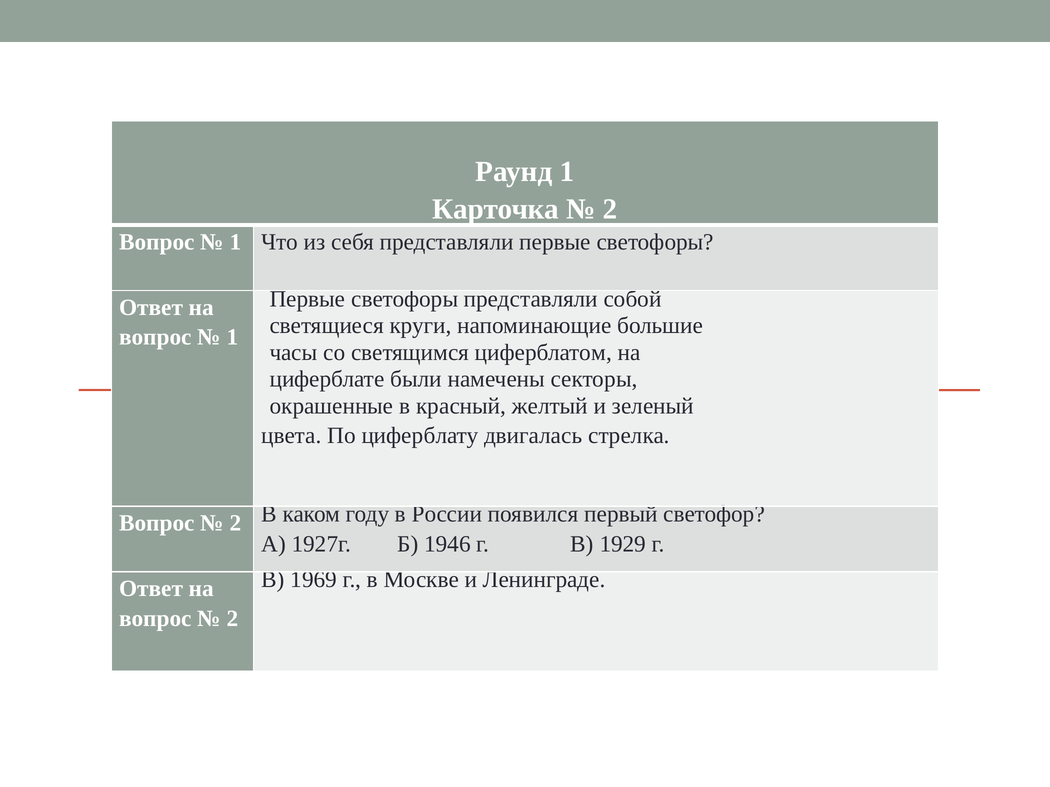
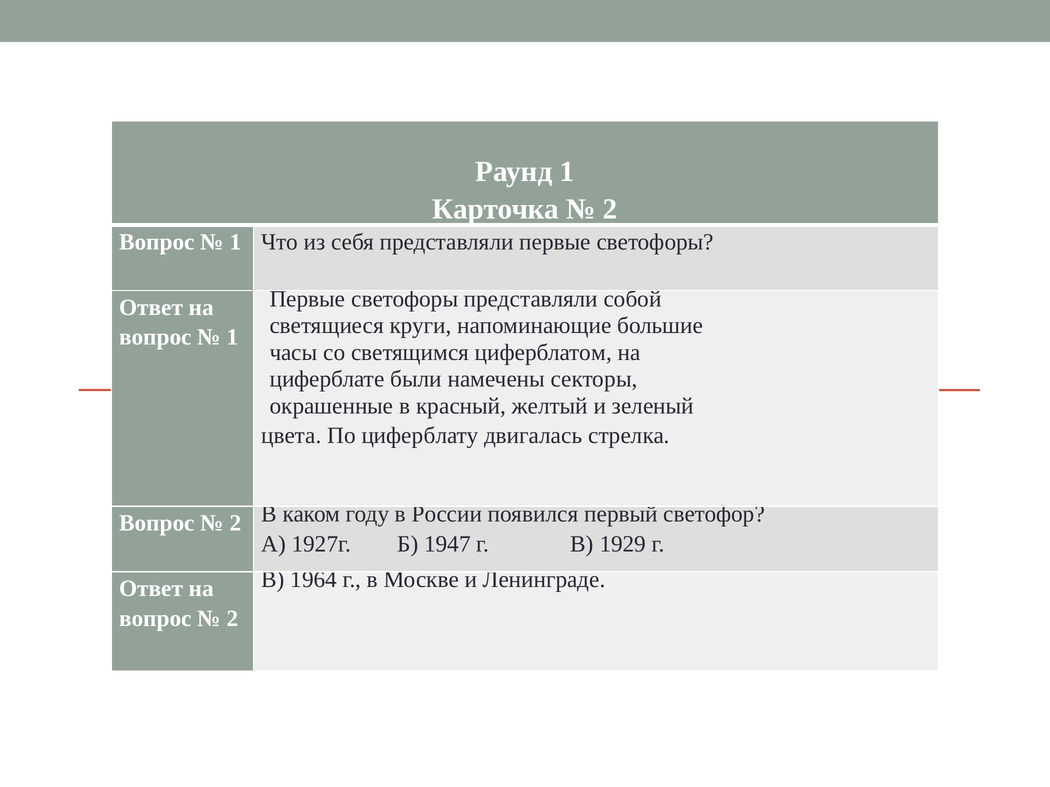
1946: 1946 -> 1947 (447, 544)
1969: 1969 -> 1964 (314, 580)
